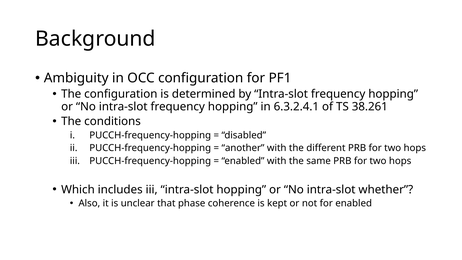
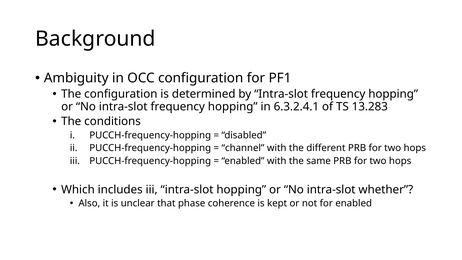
38.261: 38.261 -> 13.283 (370, 107)
another: another -> channel (243, 148)
